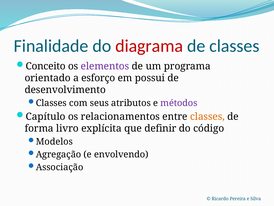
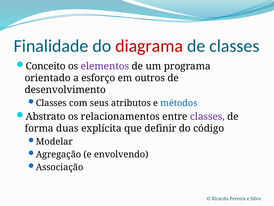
possui: possui -> outros (150, 78)
métodos colour: purple -> blue (179, 103)
Capítulo: Capítulo -> Abstrato (46, 116)
classes colour: orange -> purple (207, 116)
livro: livro -> duas (67, 128)
Modelos: Modelos -> Modelar (54, 141)
